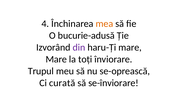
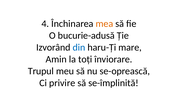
din colour: purple -> blue (79, 47)
Mare: Mare -> Amin (56, 59)
curată: curată -> privire (62, 83)
se-înviorare: se-înviorare -> se-împlinită (113, 83)
